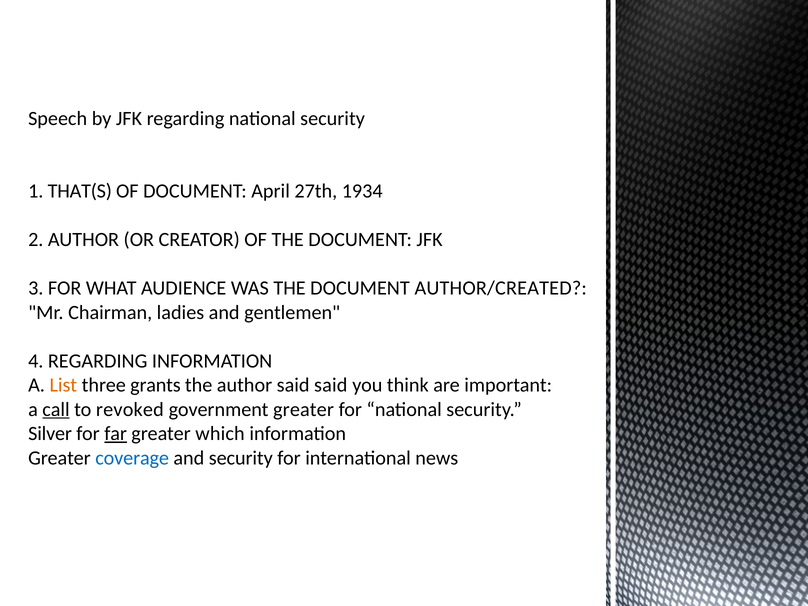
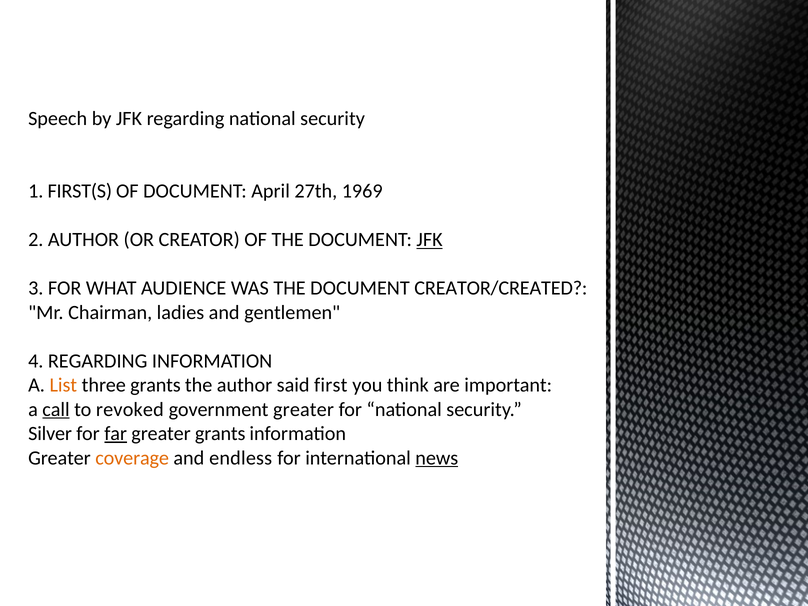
THAT(S: THAT(S -> FIRST(S (80, 191)
1934: 1934 -> 1969 (362, 191)
JFK underline: none -> present (430, 240)
AUTHOR/CREATED: AUTHOR/CREATED -> CREATOR/CREATED (501, 288)
said said: said -> first (331, 385)
greater which: which -> grants (220, 434)
coverage colour: blue -> orange (132, 458)
and security: security -> endless (241, 458)
news underline: none -> present (437, 458)
